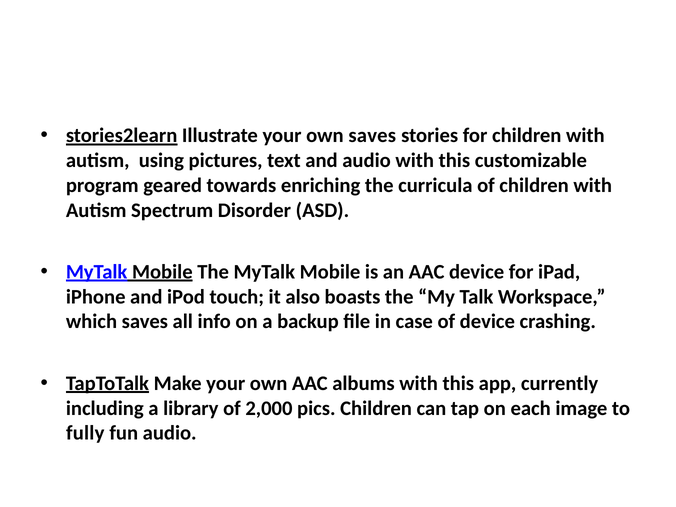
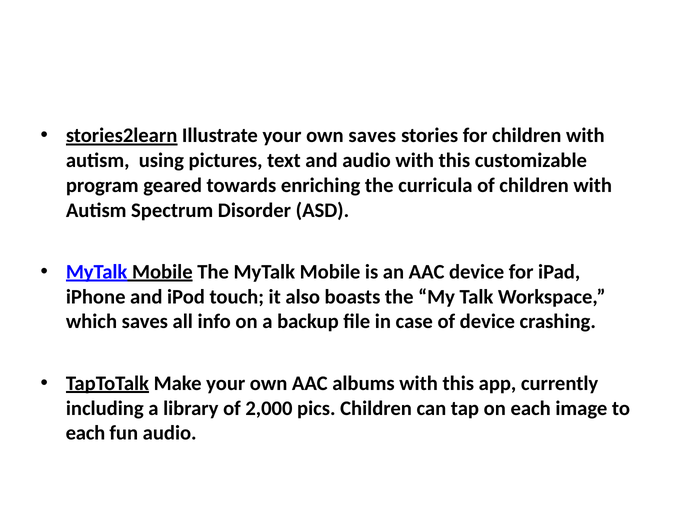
fully: fully -> each (85, 433)
